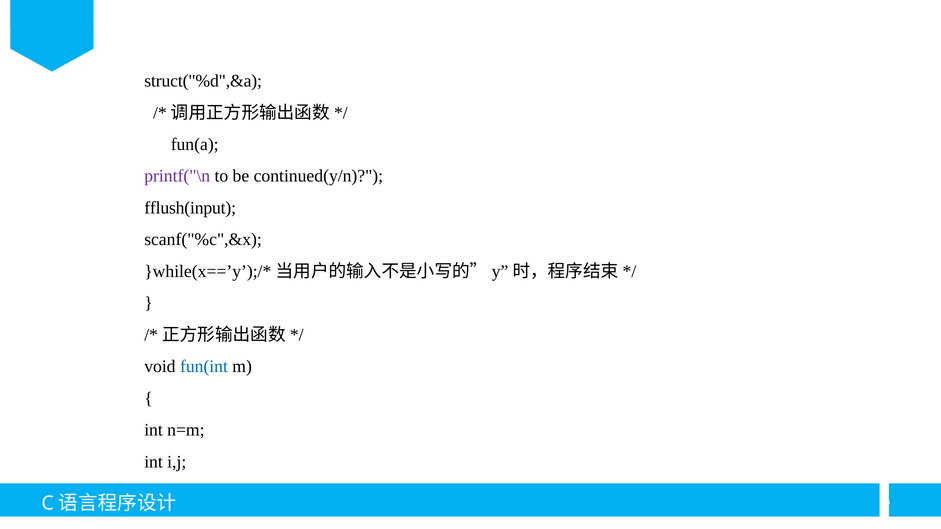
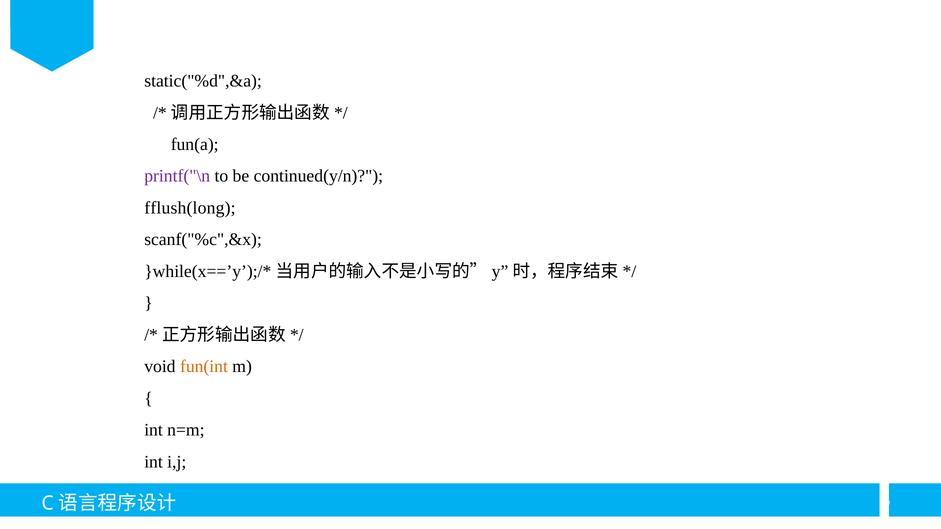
struct("%d",&a: struct("%d",&a -> static("%d",&a (203, 81)
fflush(input: fflush(input -> fflush(long (190, 208)
fun(int colour: blue -> orange (204, 367)
